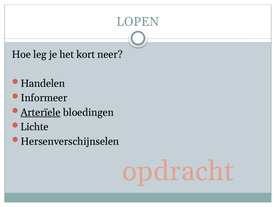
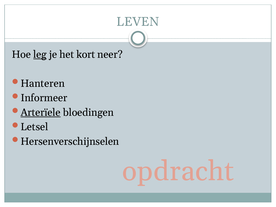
LOPEN: LOPEN -> LEVEN (138, 22)
leg underline: none -> present (40, 54)
Handelen: Handelen -> Hanteren (43, 83)
Lichte: Lichte -> Letsel (34, 127)
